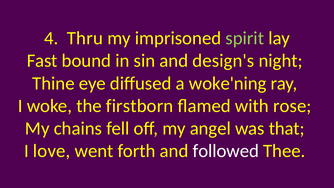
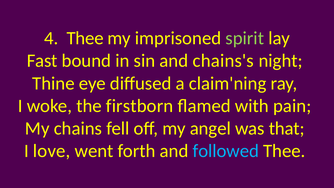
4 Thru: Thru -> Thee (85, 38)
design's: design's -> chains's (223, 61)
woke'ning: woke'ning -> claim'ning (228, 83)
rose: rose -> pain (292, 106)
followed colour: white -> light blue (226, 151)
